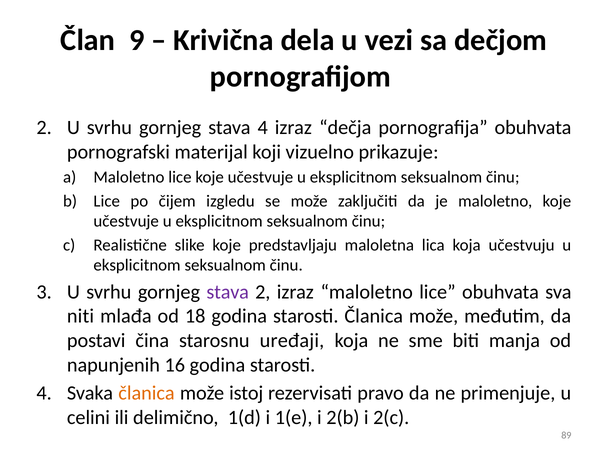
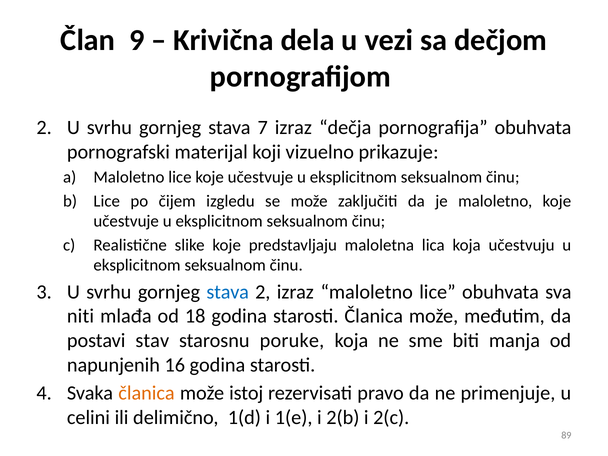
stava 4: 4 -> 7 (263, 128)
stava colour: purple -> blue (228, 292)
čina: čina -> stav (152, 340)
uređaji: uređaji -> poruke (292, 340)
